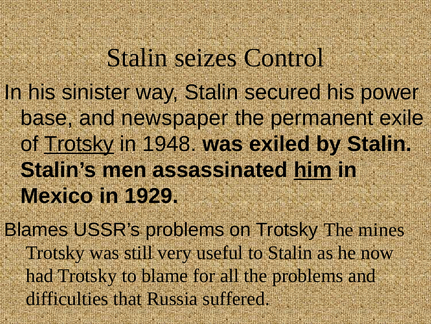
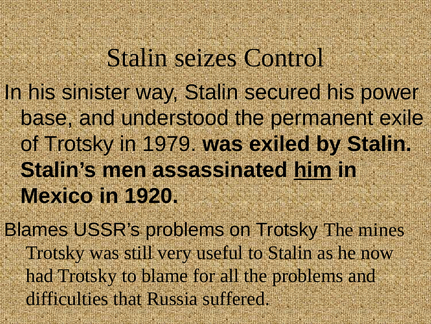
newspaper: newspaper -> understood (175, 118)
Trotsky underline: present -> none (79, 144)
1948: 1948 -> 1979 (169, 144)
1929: 1929 -> 1920 (151, 195)
